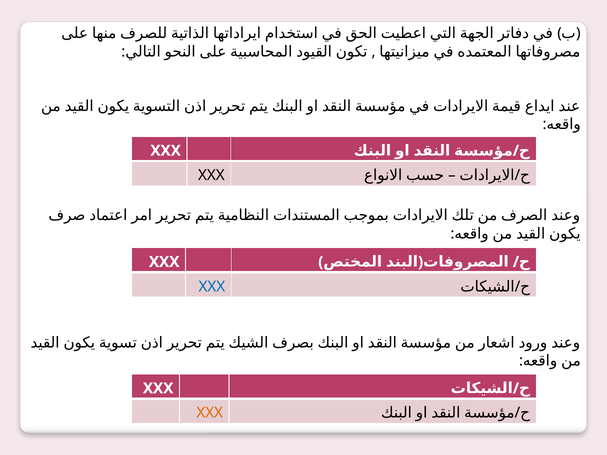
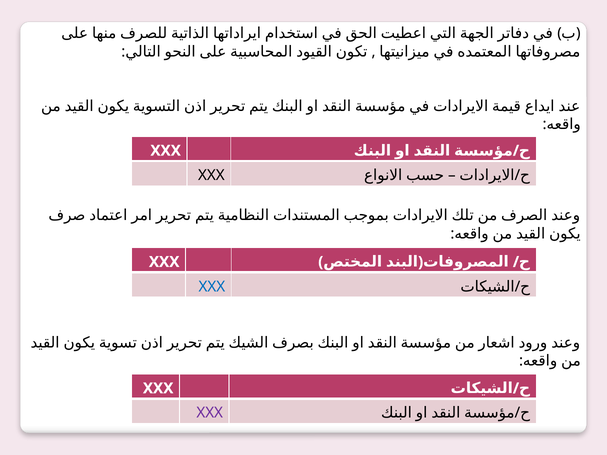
XXX colour: orange -> purple (210, 413)
